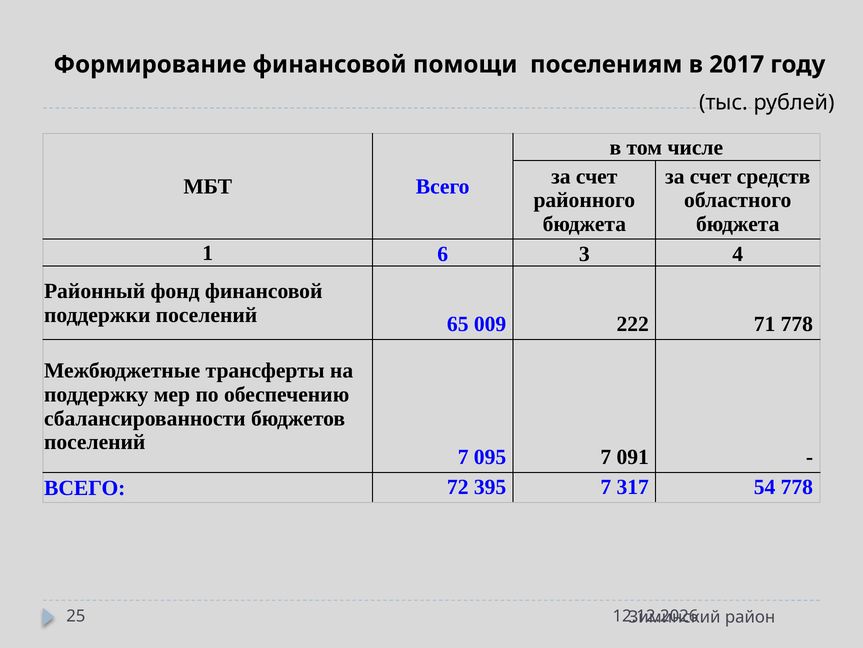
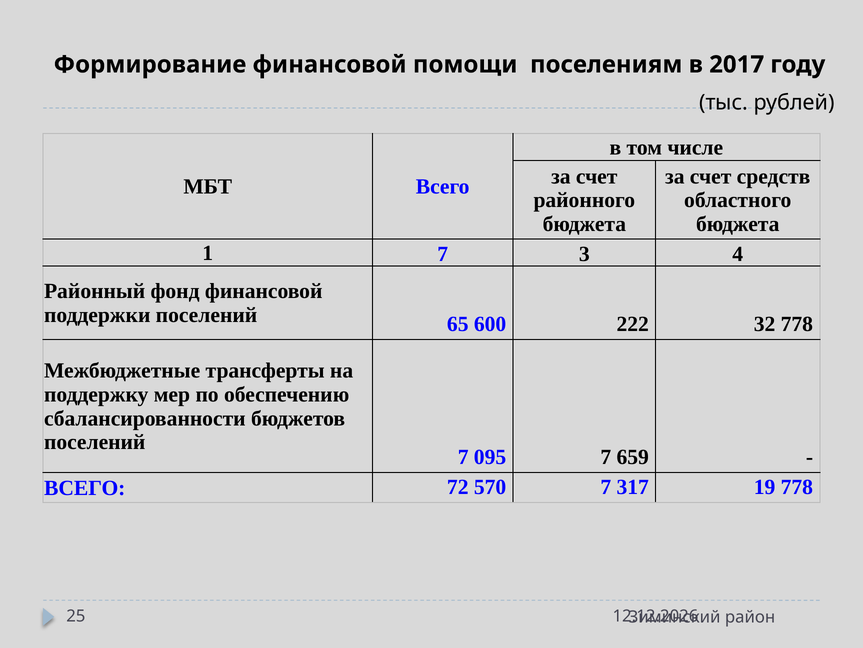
1 6: 6 -> 7 (443, 254)
009: 009 -> 600 (490, 324)
71: 71 -> 32 (765, 324)
091: 091 -> 659 (633, 457)
395: 395 -> 570 (490, 487)
54: 54 -> 19 (765, 487)
